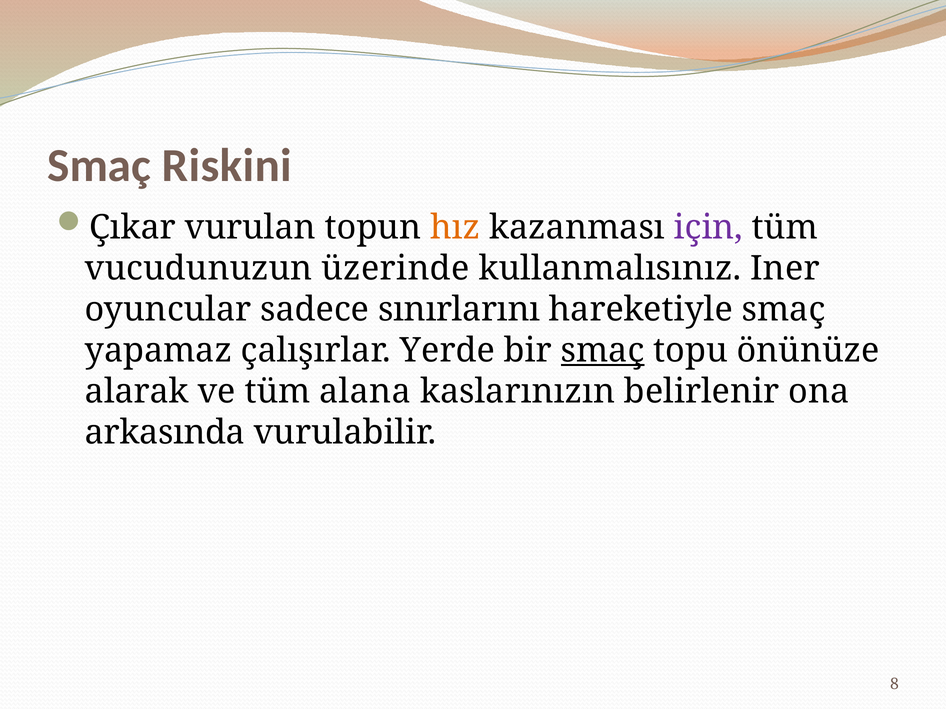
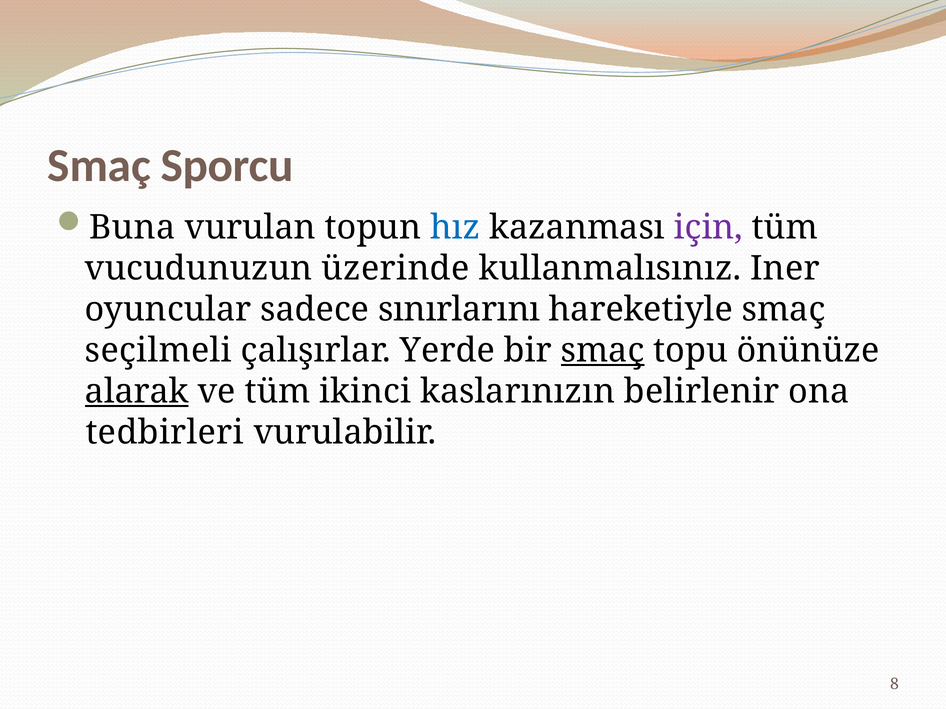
Riskini: Riskini -> Sporcu (227, 166)
Çıkar: Çıkar -> Buna (132, 228)
hız colour: orange -> blue (455, 228)
yapamaz: yapamaz -> seçilmeli (158, 351)
alarak underline: none -> present (137, 392)
alana: alana -> ikinci (365, 392)
arkasında: arkasında -> tedbirleri (165, 433)
